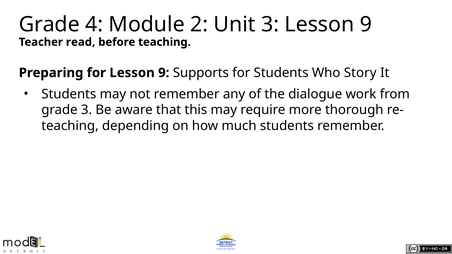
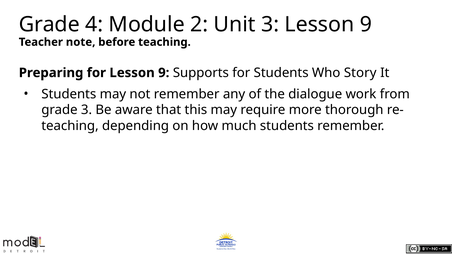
read: read -> note (81, 42)
